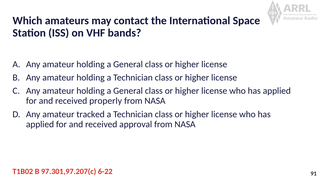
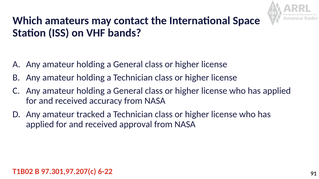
properly: properly -> accuracy (106, 101)
